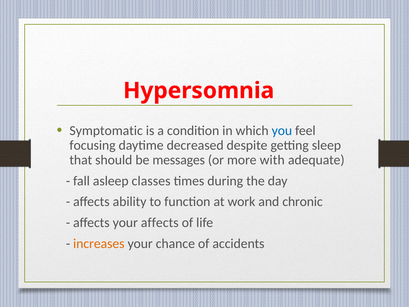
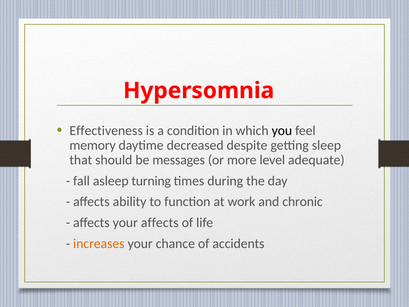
Symptomatic: Symptomatic -> Effectiveness (106, 131)
you colour: blue -> black (282, 131)
focusing: focusing -> memory (93, 145)
with: with -> level (272, 160)
classes: classes -> turning (151, 181)
